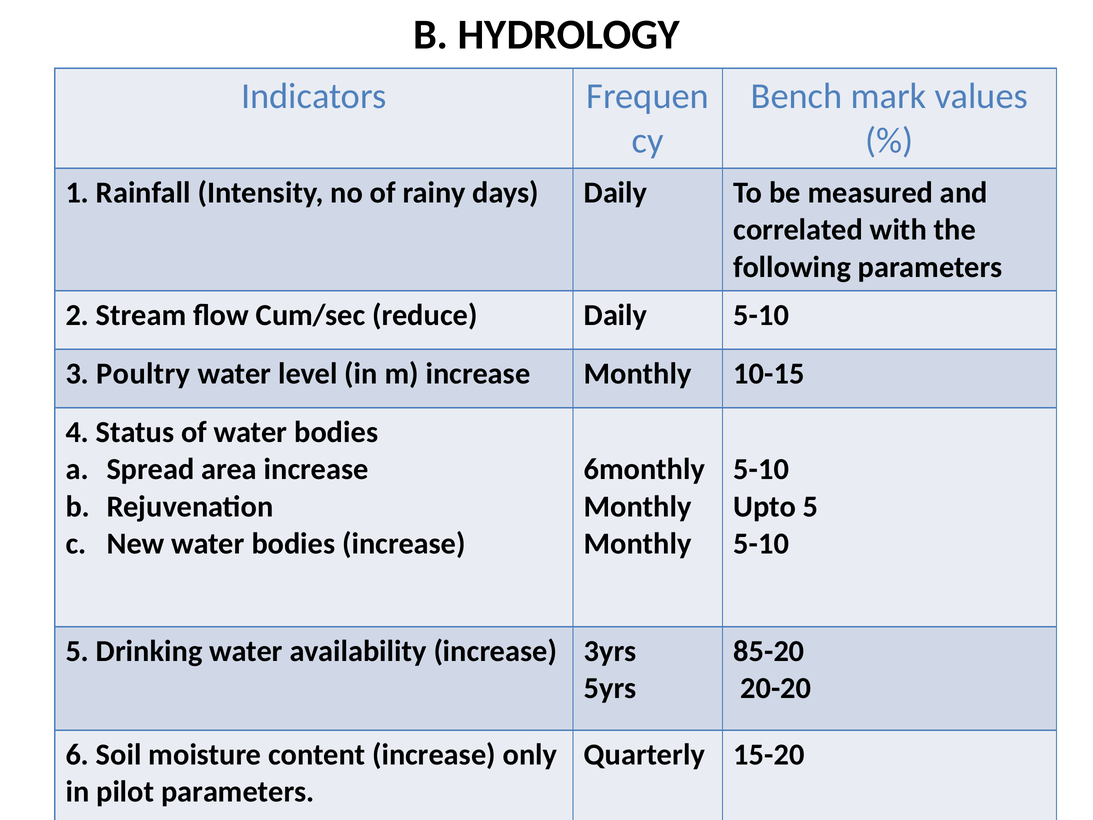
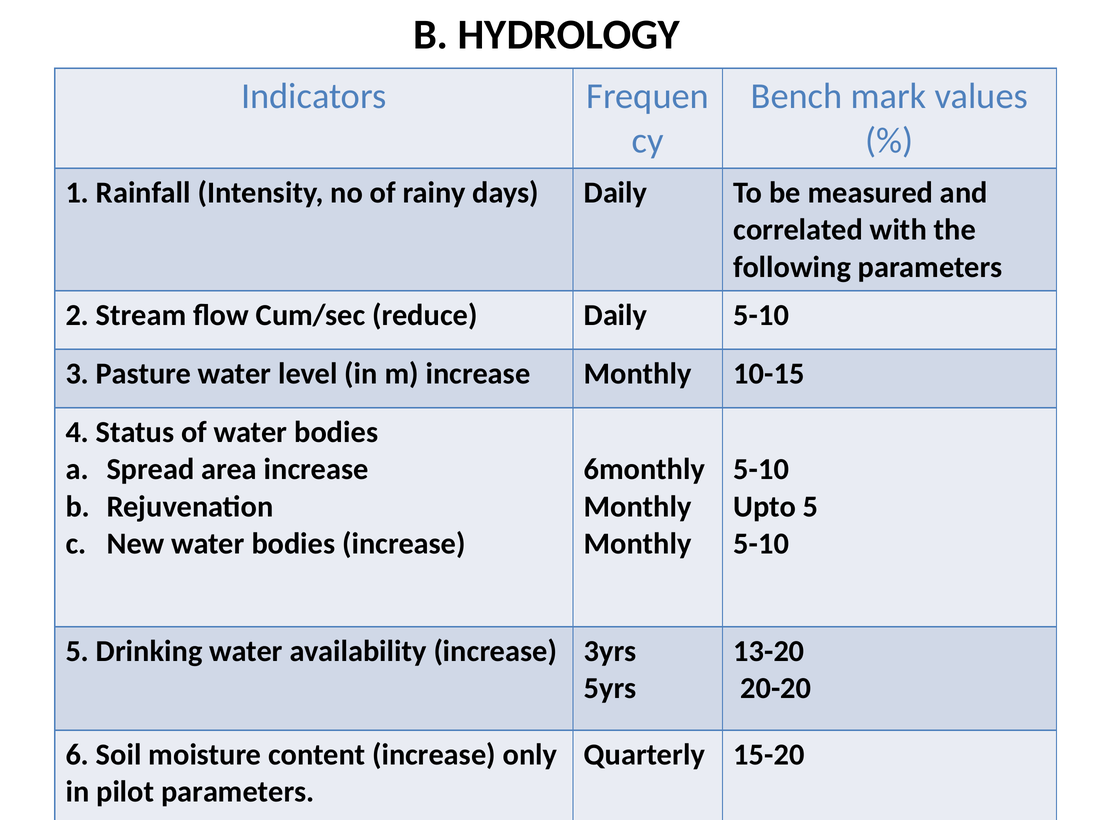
Poultry: Poultry -> Pasture (144, 374)
85-20: 85-20 -> 13-20 (769, 651)
